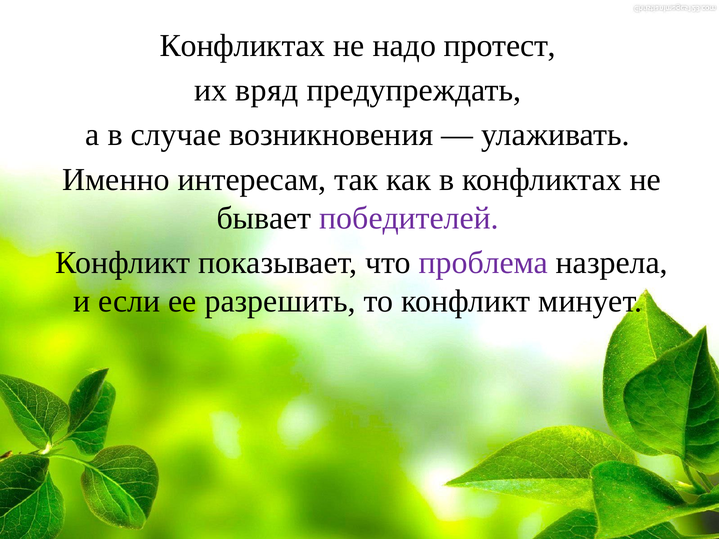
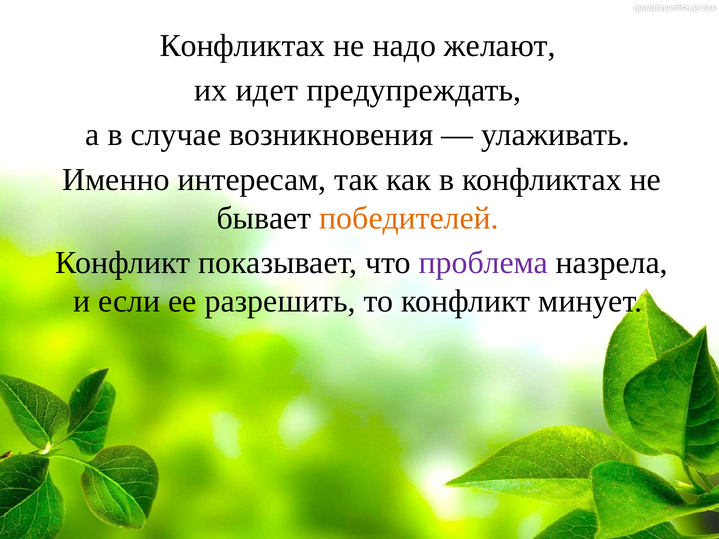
протест: протест -> желают (500, 46)
вряд: вряд -> идет (267, 90)
победителей colour: purple -> orange (409, 218)
